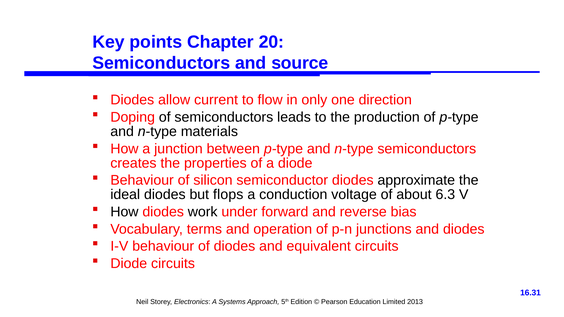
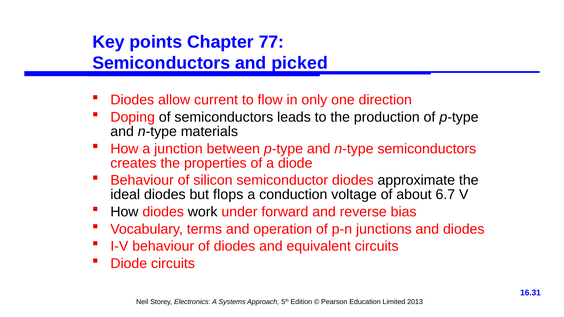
20: 20 -> 77 (271, 42)
source: source -> picked (300, 63)
6.3: 6.3 -> 6.7 (445, 195)
